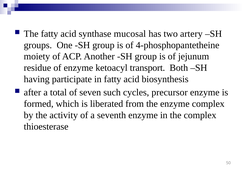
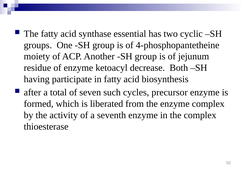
mucosal: mucosal -> essential (130, 34)
artery: artery -> cyclic (191, 34)
transport: transport -> decrease (147, 68)
